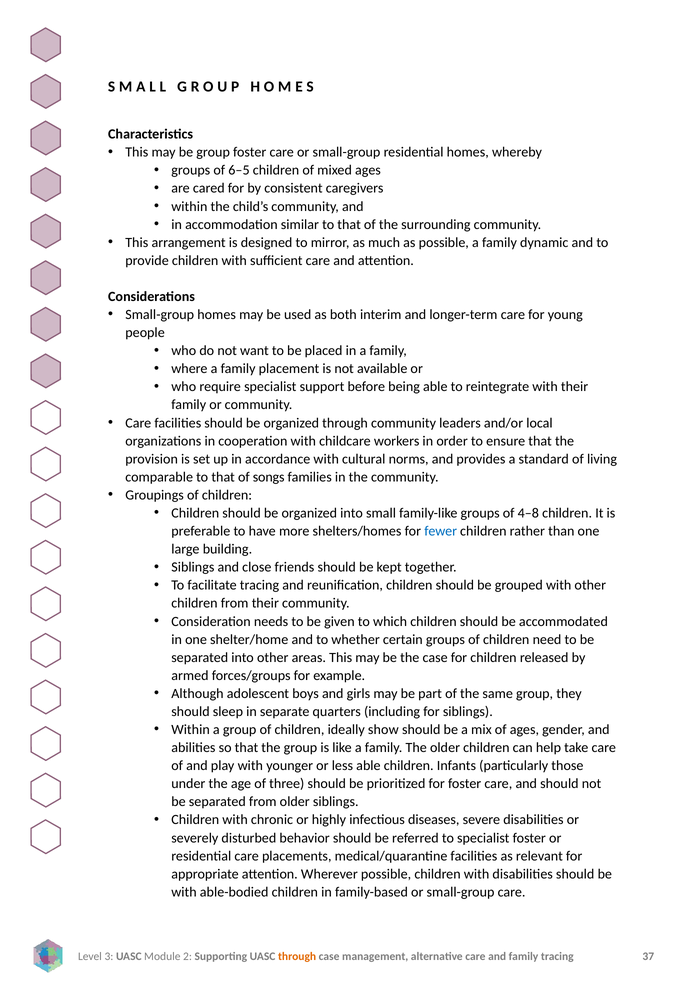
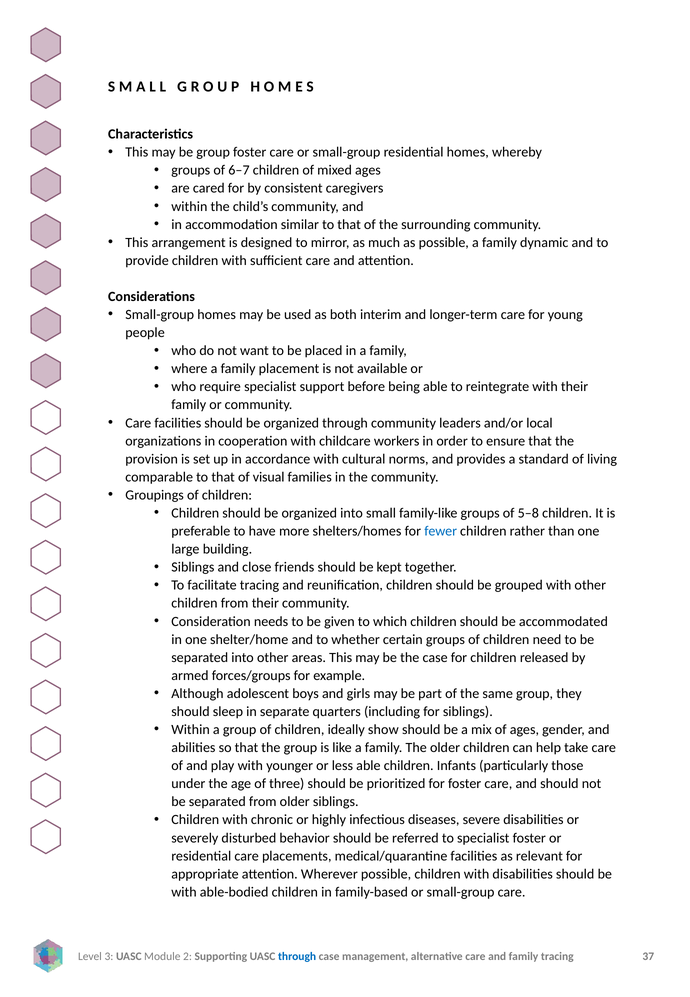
6–5: 6–5 -> 6–7 (239, 170)
songs: songs -> visual (269, 477)
4–8: 4–8 -> 5–8 (528, 513)
through colour: orange -> blue (297, 956)
